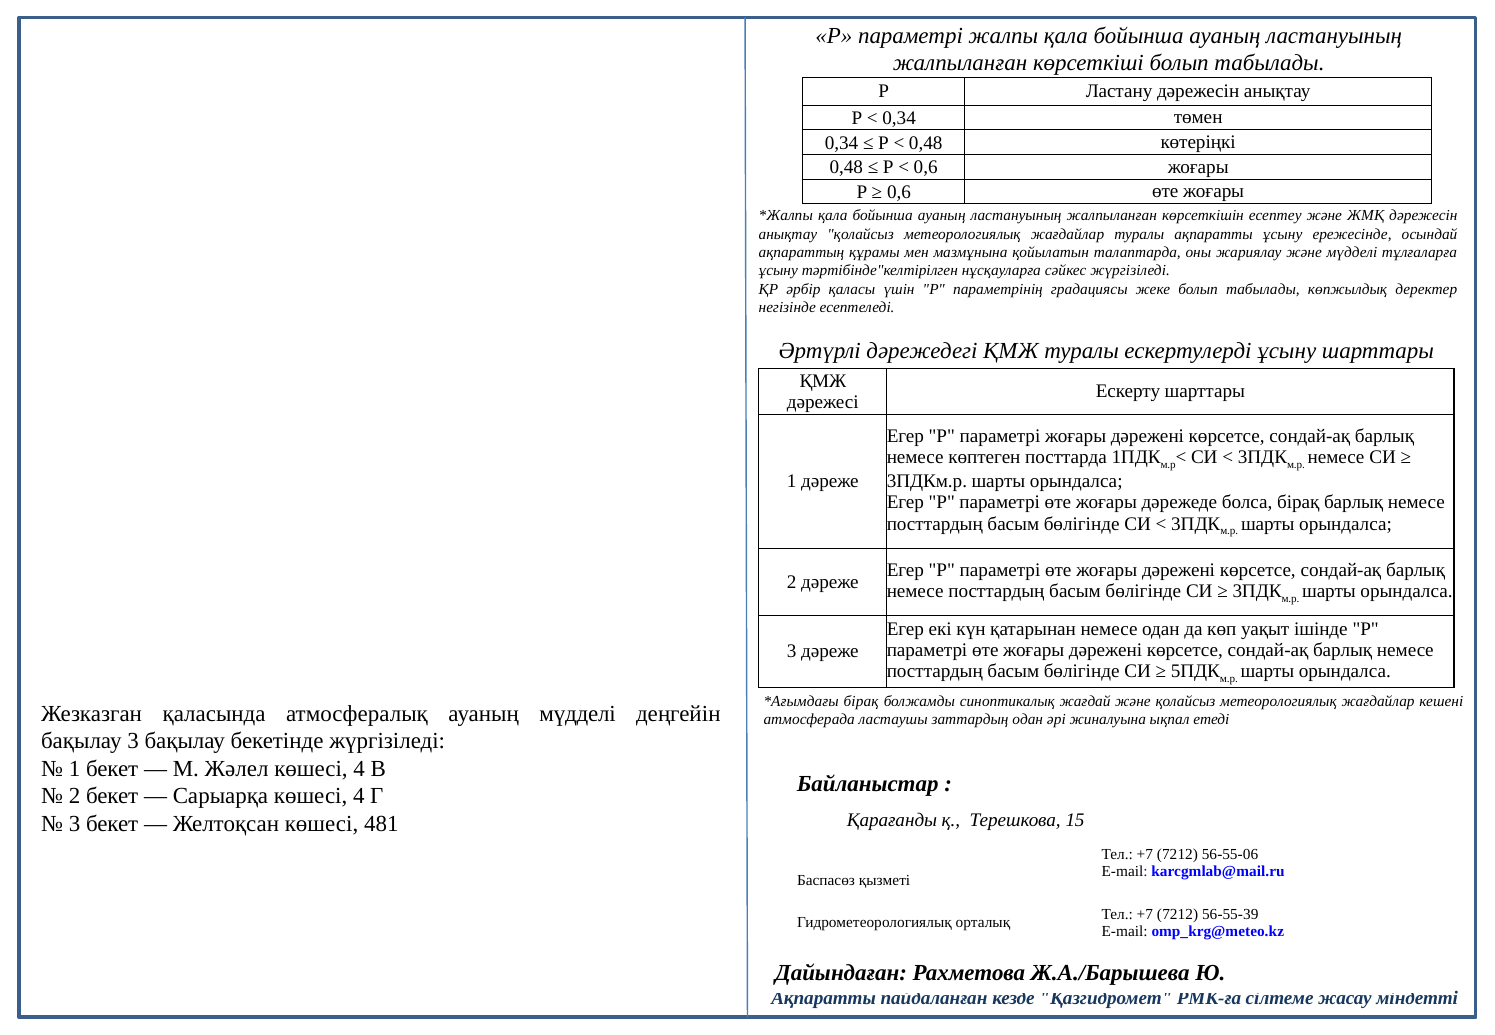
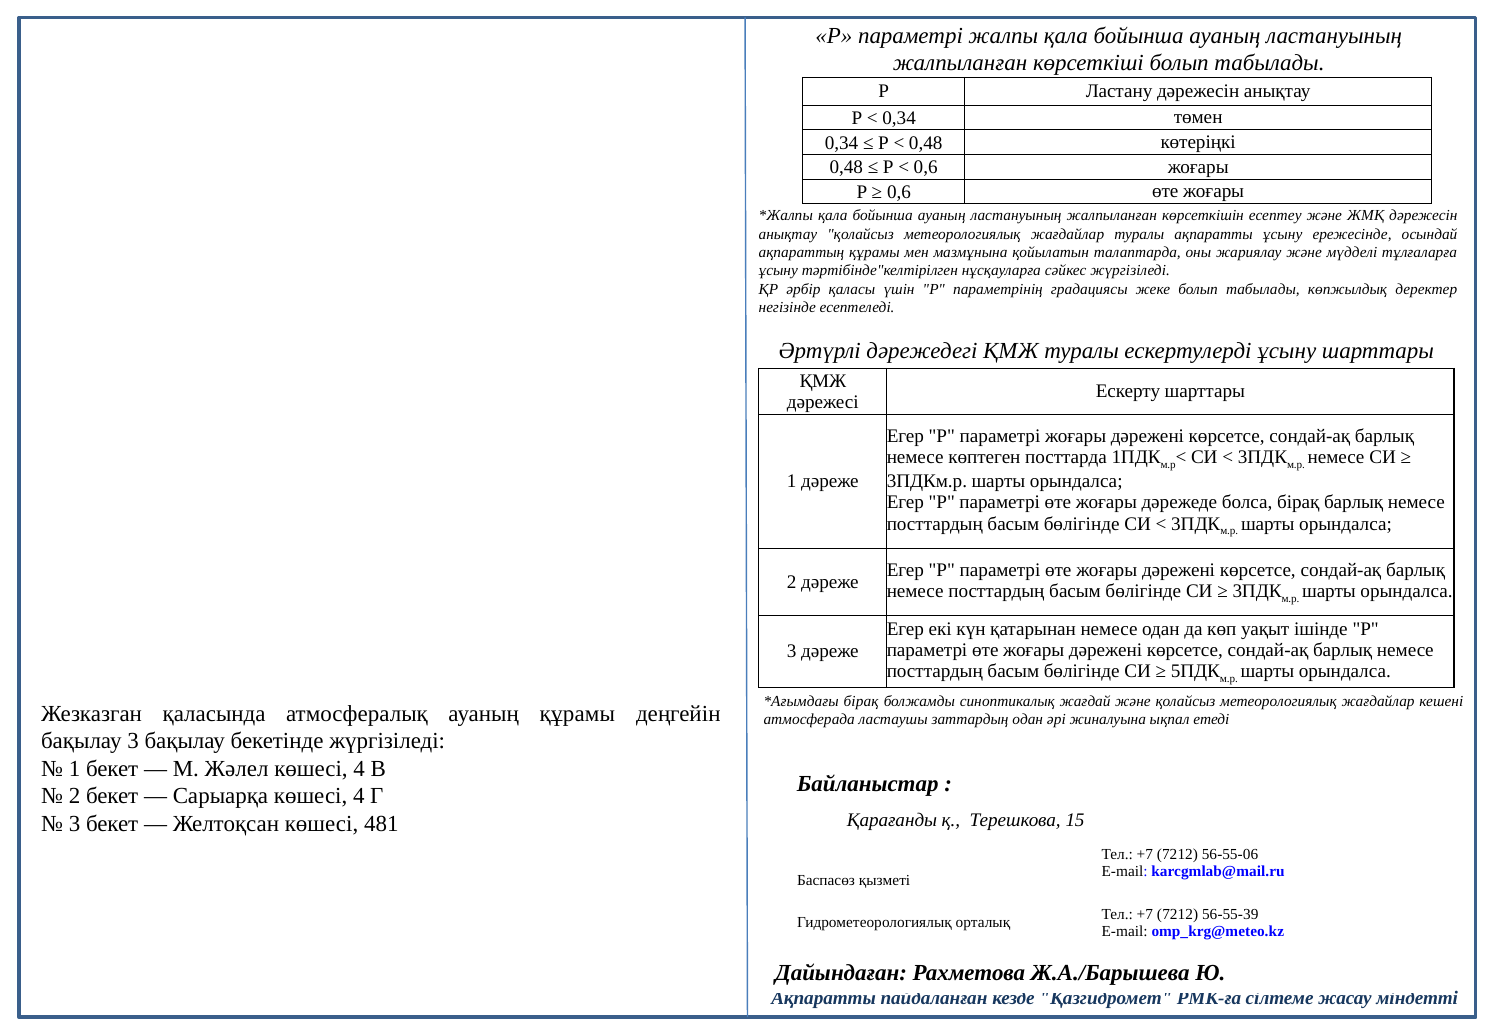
ауаның мүдделі: мүдделі -> құрамы (577, 713)
